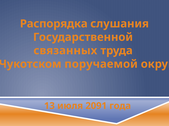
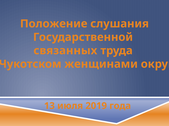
Распорядка: Распорядка -> Положение (54, 24)
поручаемой: поручаемой -> женщинами (101, 64)
2091: 2091 -> 2019 (96, 106)
